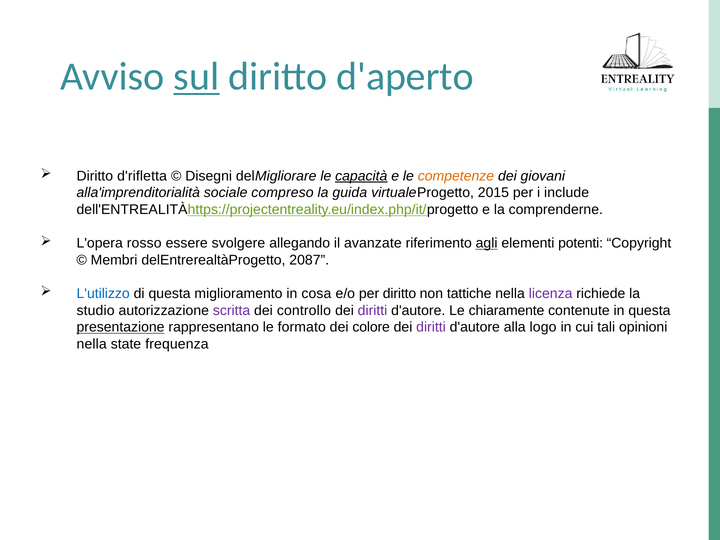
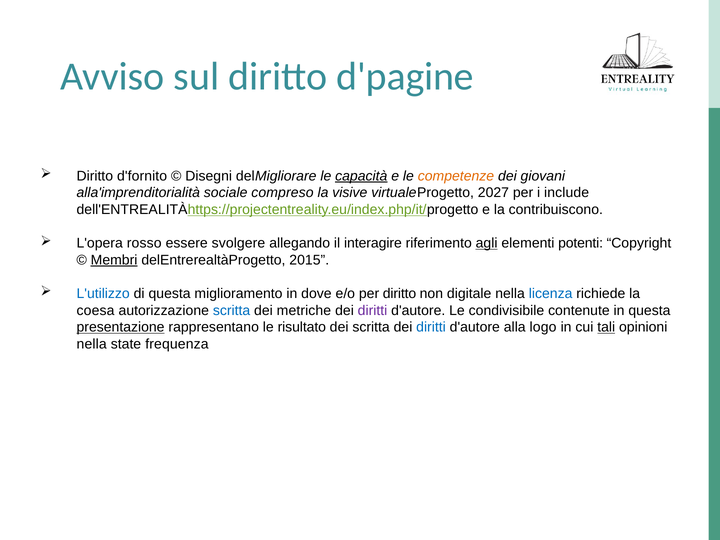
sul underline: present -> none (196, 77)
d'aperto: d'aperto -> d'pagine (405, 77)
d'rifletta: d'rifletta -> d'fornito (142, 176)
guida: guida -> visive (350, 193)
2015: 2015 -> 2027 (493, 193)
comprenderne: comprenderne -> contribuiscono (556, 210)
avanzate: avanzate -> interagire (373, 243)
Membri underline: none -> present (114, 260)
2087: 2087 -> 2015 (309, 260)
cosa: cosa -> dove (316, 294)
tattiche: tattiche -> digitale (469, 294)
licenza colour: purple -> blue (551, 294)
studio: studio -> coesa (96, 310)
scritta colour: purple -> blue (232, 310)
controllo: controllo -> metriche (304, 310)
chiaramente: chiaramente -> condivisibile (506, 310)
formato: formato -> risultato (302, 327)
dei colore: colore -> scritta (371, 327)
diritti colour: purple -> blue (431, 327)
tali underline: none -> present (606, 327)
